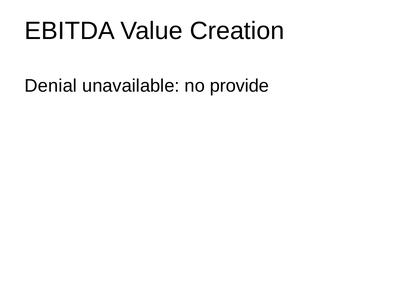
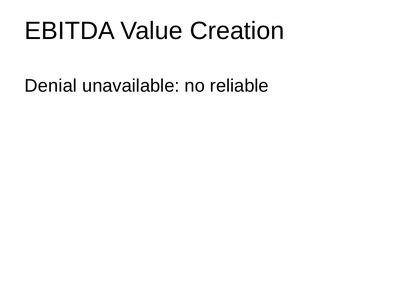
provide: provide -> reliable (239, 86)
